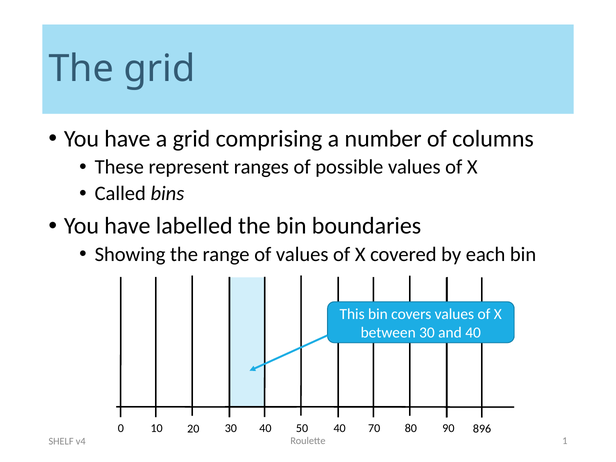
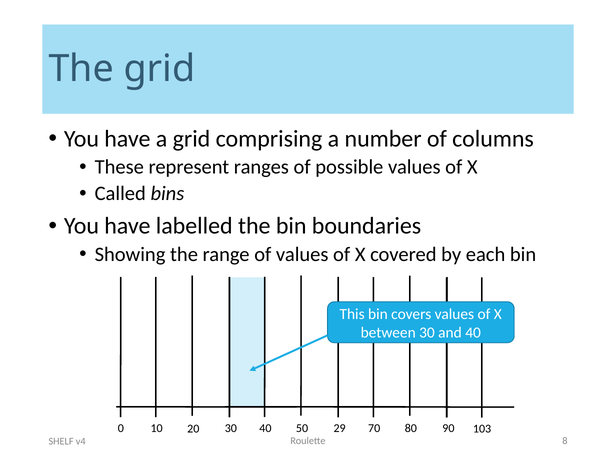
896: 896 -> 103 (482, 429)
40 40: 40 -> 29 (340, 428)
1: 1 -> 8 (565, 441)
